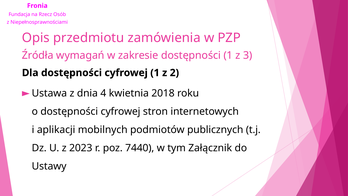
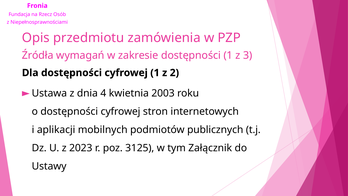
2018: 2018 -> 2003 (163, 93)
7440: 7440 -> 3125 (140, 148)
